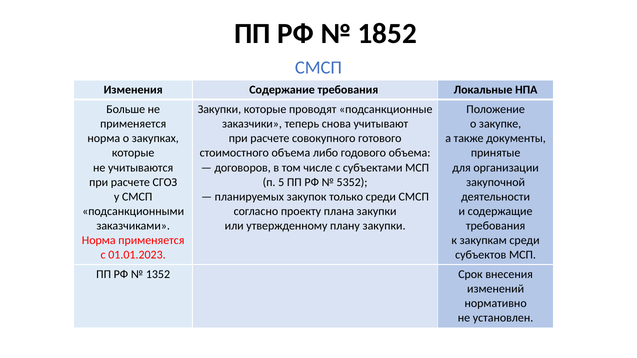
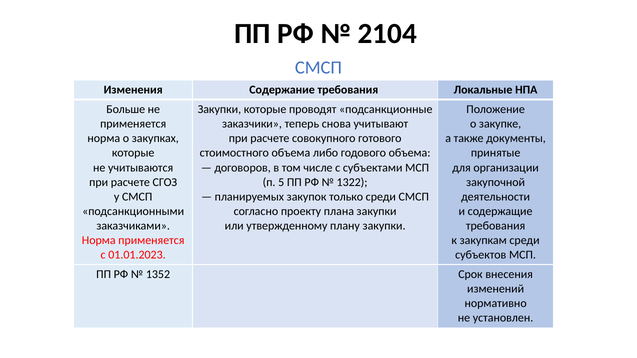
1852: 1852 -> 2104 (387, 33)
5352: 5352 -> 1322 (352, 182)
